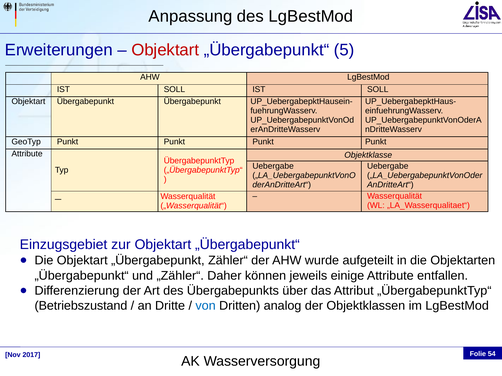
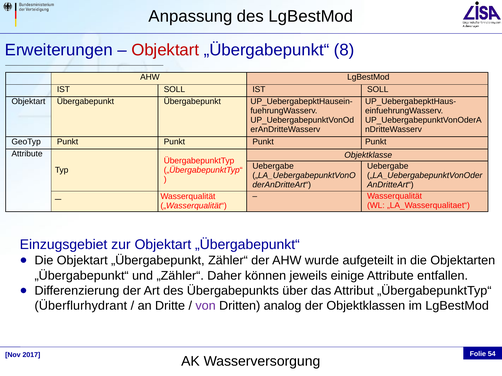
5: 5 -> 8 (344, 50)
Betriebszustand: Betriebszustand -> Überflurhydrant (81, 306)
von colour: blue -> purple (206, 306)
